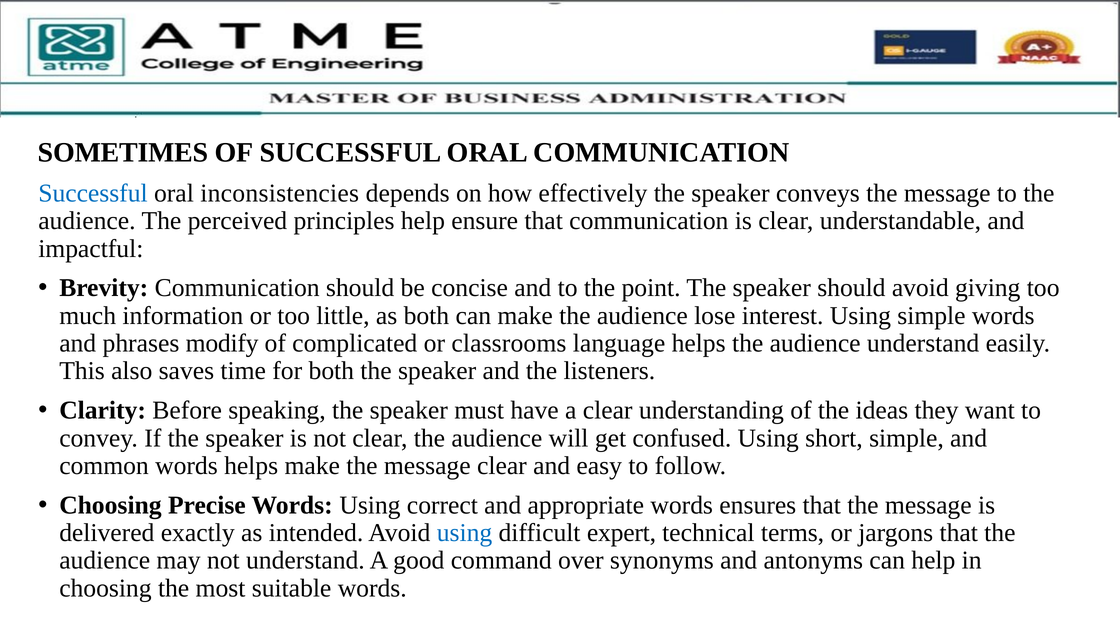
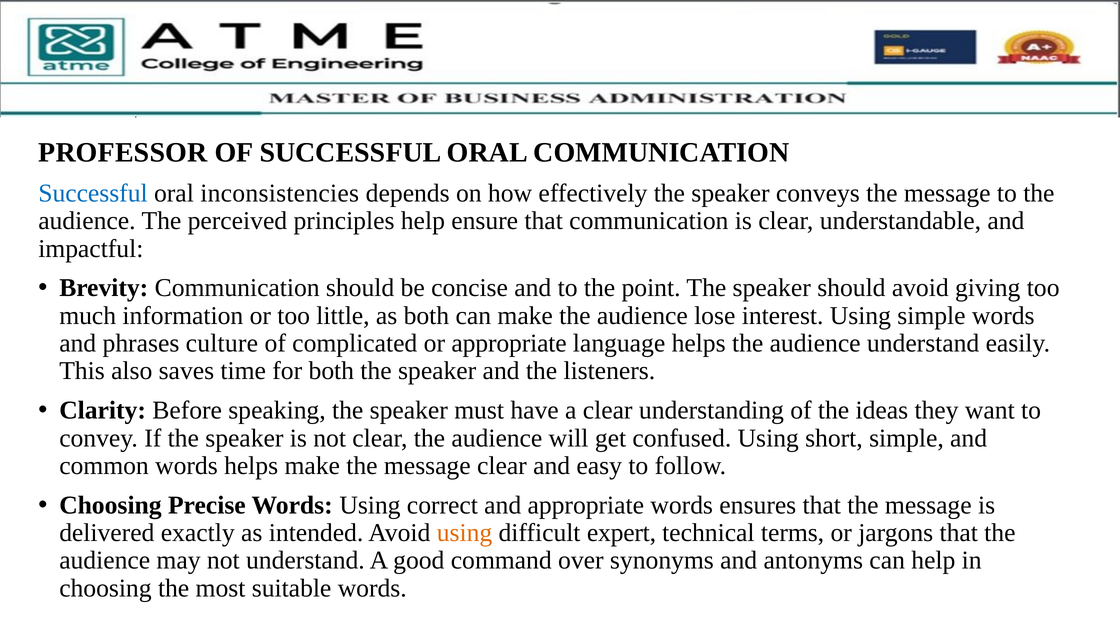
SOMETIMES: SOMETIMES -> PROFESSOR (123, 153)
modify: modify -> culture (222, 343)
or classrooms: classrooms -> appropriate (509, 343)
using colour: blue -> orange (465, 533)
